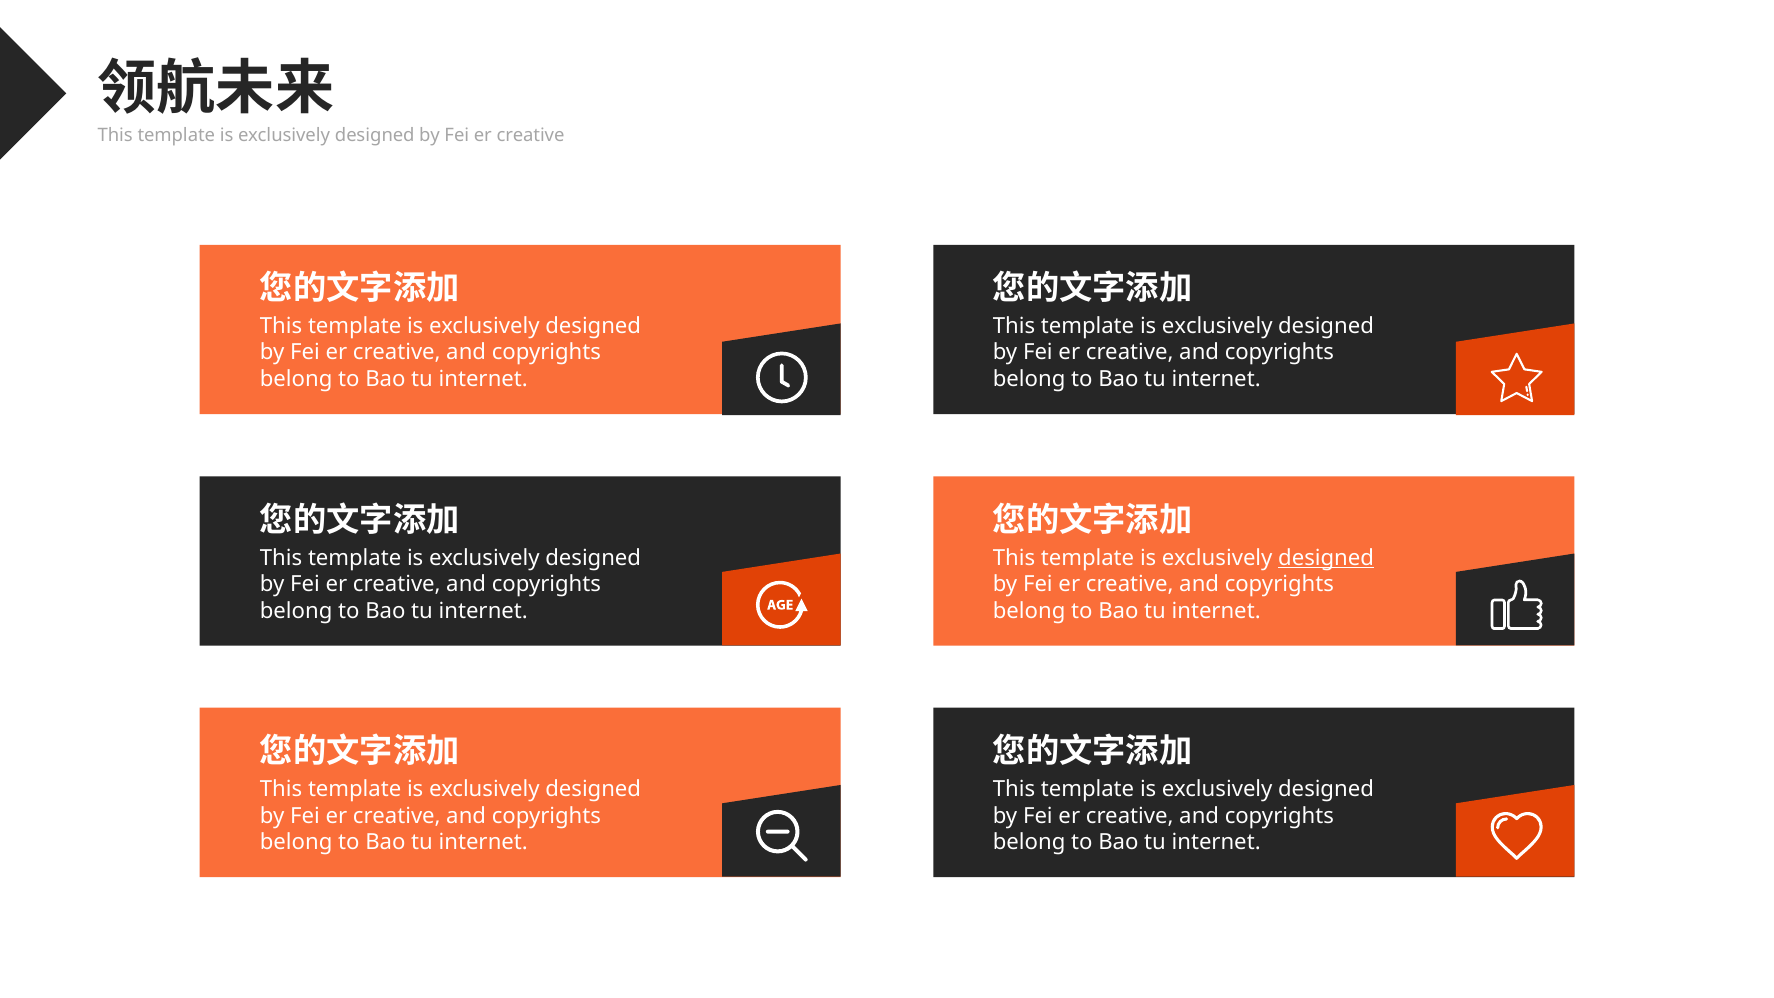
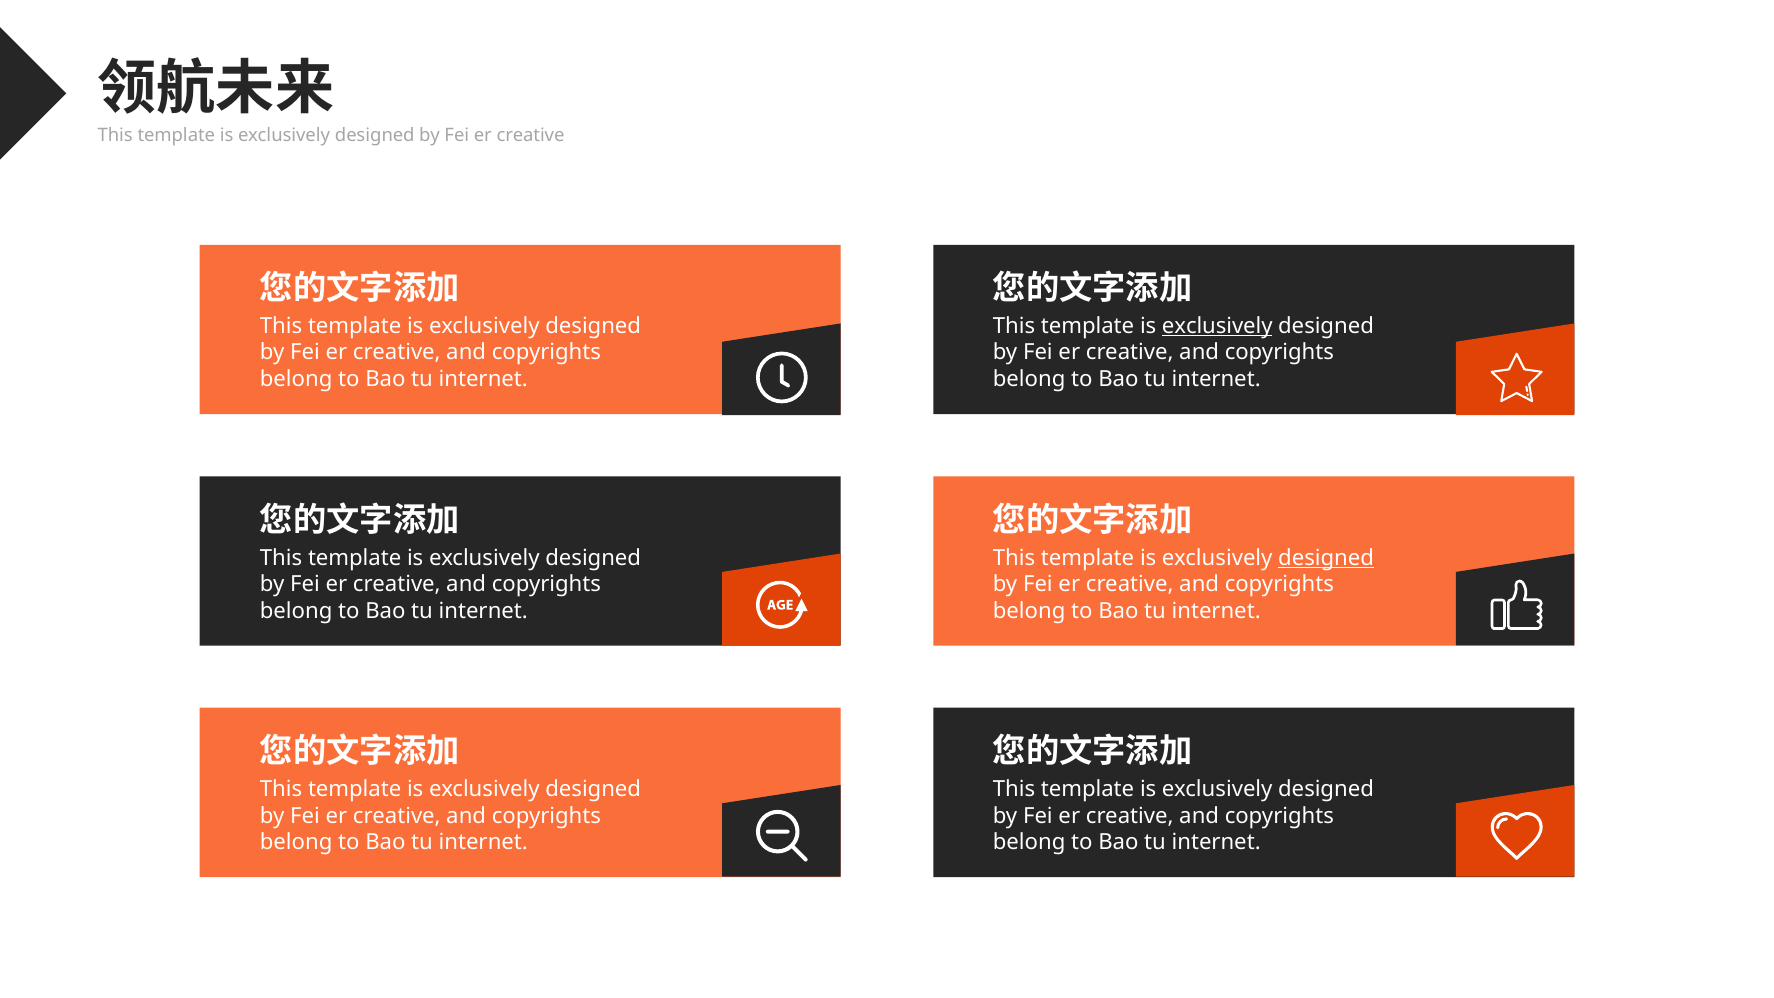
exclusively underline: none -> present (1217, 326)
